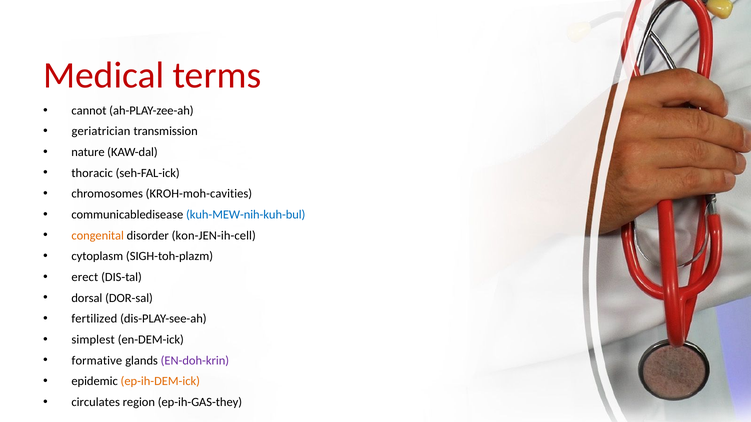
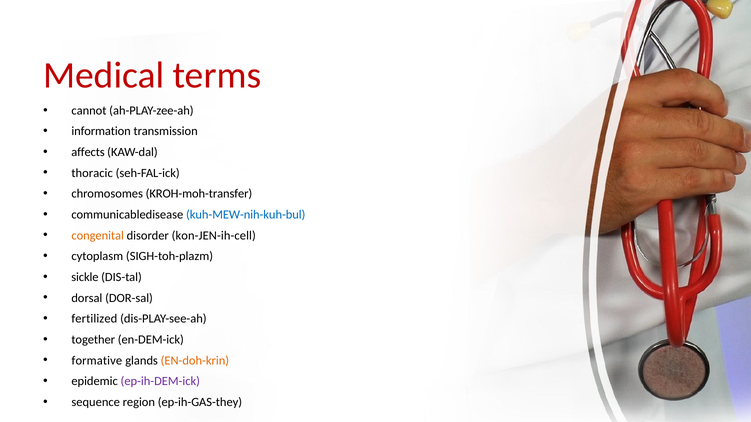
geriatrician: geriatrician -> information (101, 131)
nature: nature -> affects (88, 152)
KROH-moh-cavities: KROH-moh-cavities -> KROH-moh-transfer (199, 194)
erect: erect -> sickle (85, 277)
simplest: simplest -> together (93, 340)
EN-doh-krin colour: purple -> orange (195, 361)
ep-ih-DEM-ick colour: orange -> purple (160, 382)
circulates: circulates -> sequence (96, 402)
